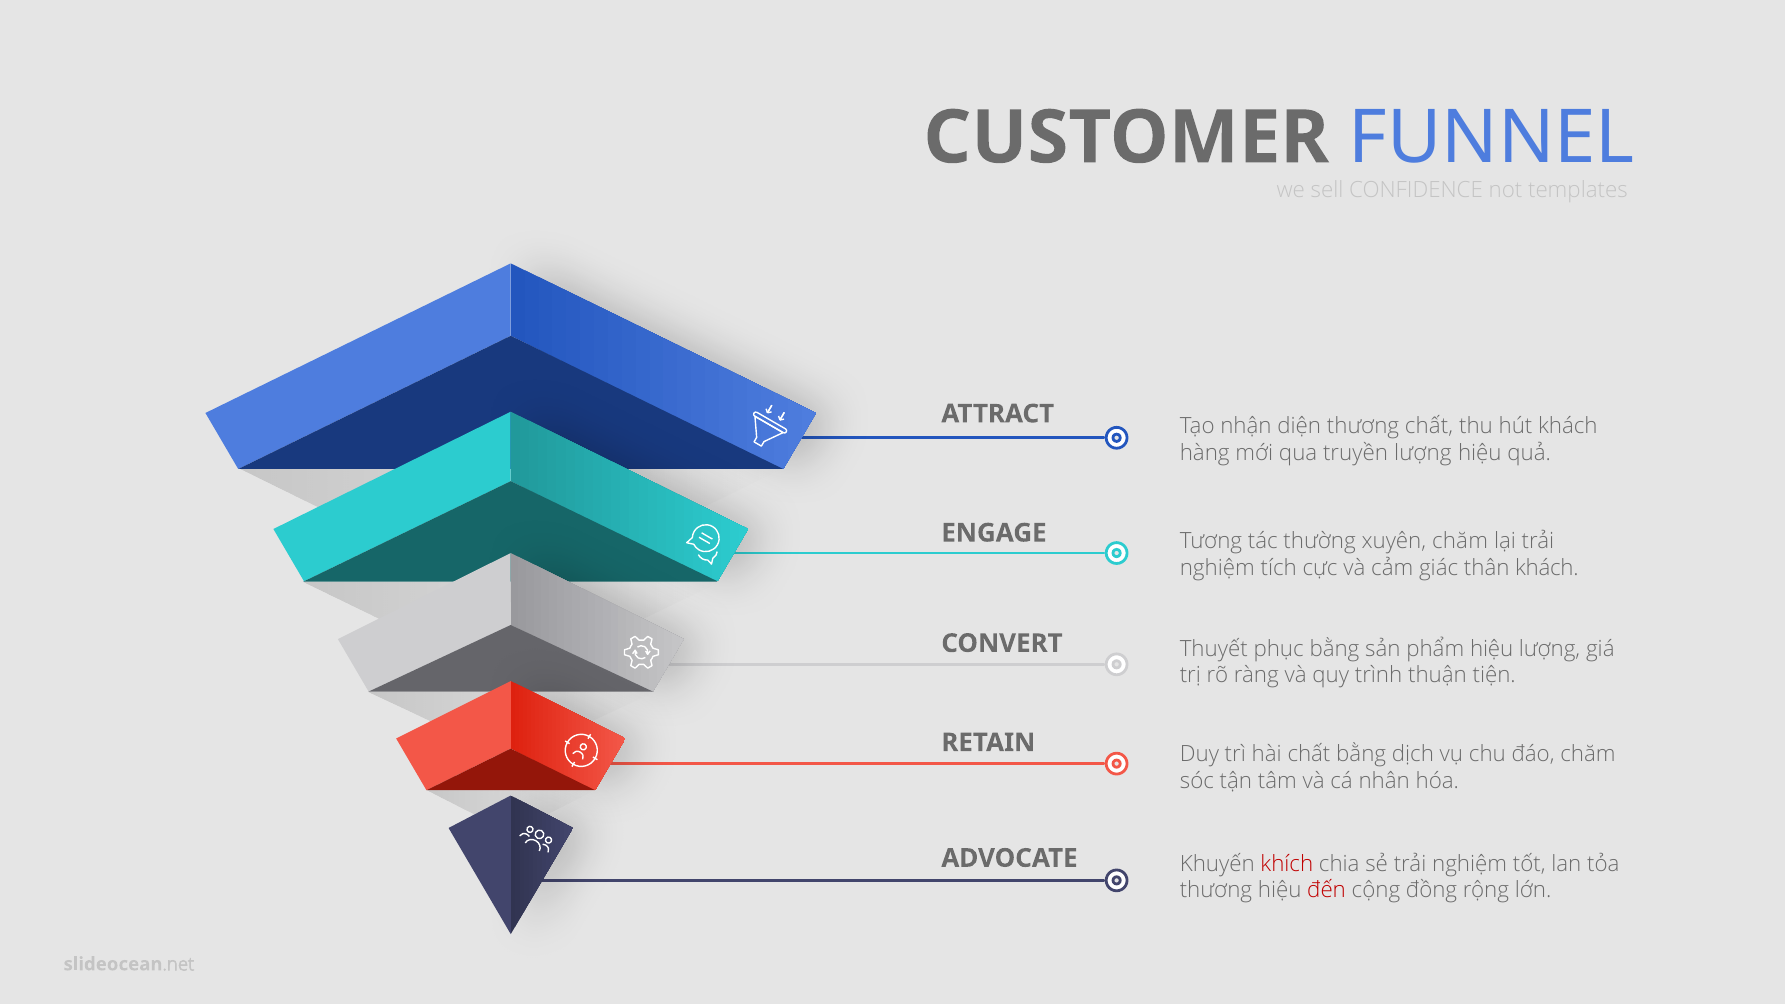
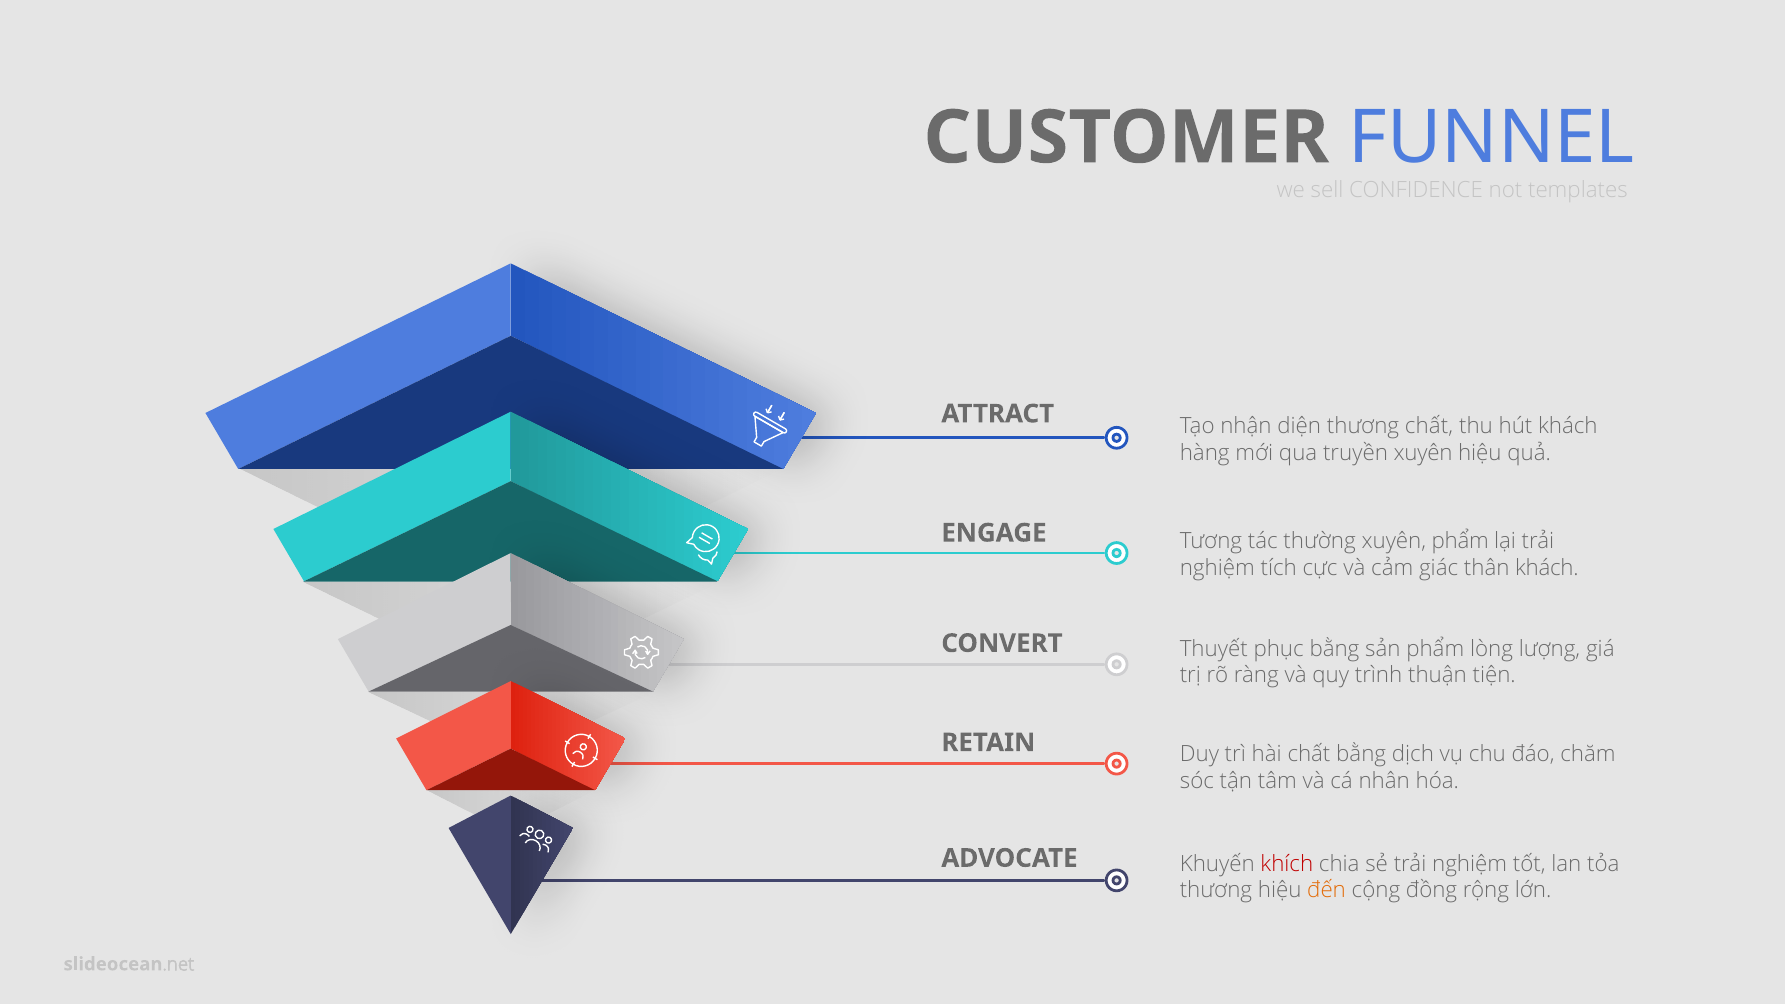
truyền lượng: lượng -> xuyên (1423, 453)
xuyên chăm: chăm -> phẩm (1460, 541)
phẩm hiệu: hiệu -> lòng (1492, 649)
đến colour: red -> orange (1327, 891)
